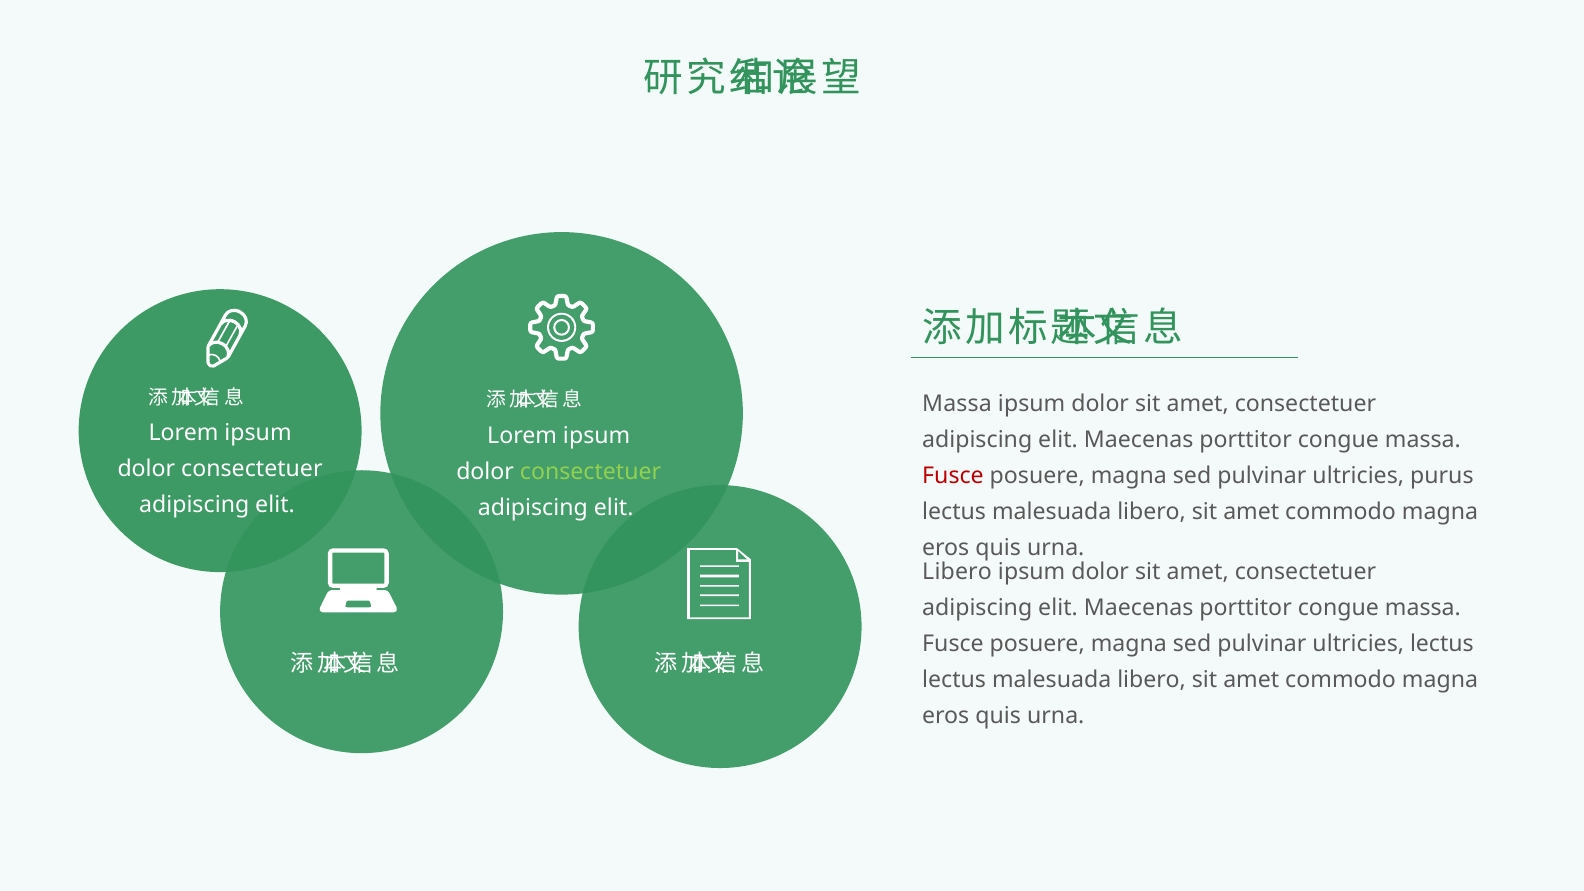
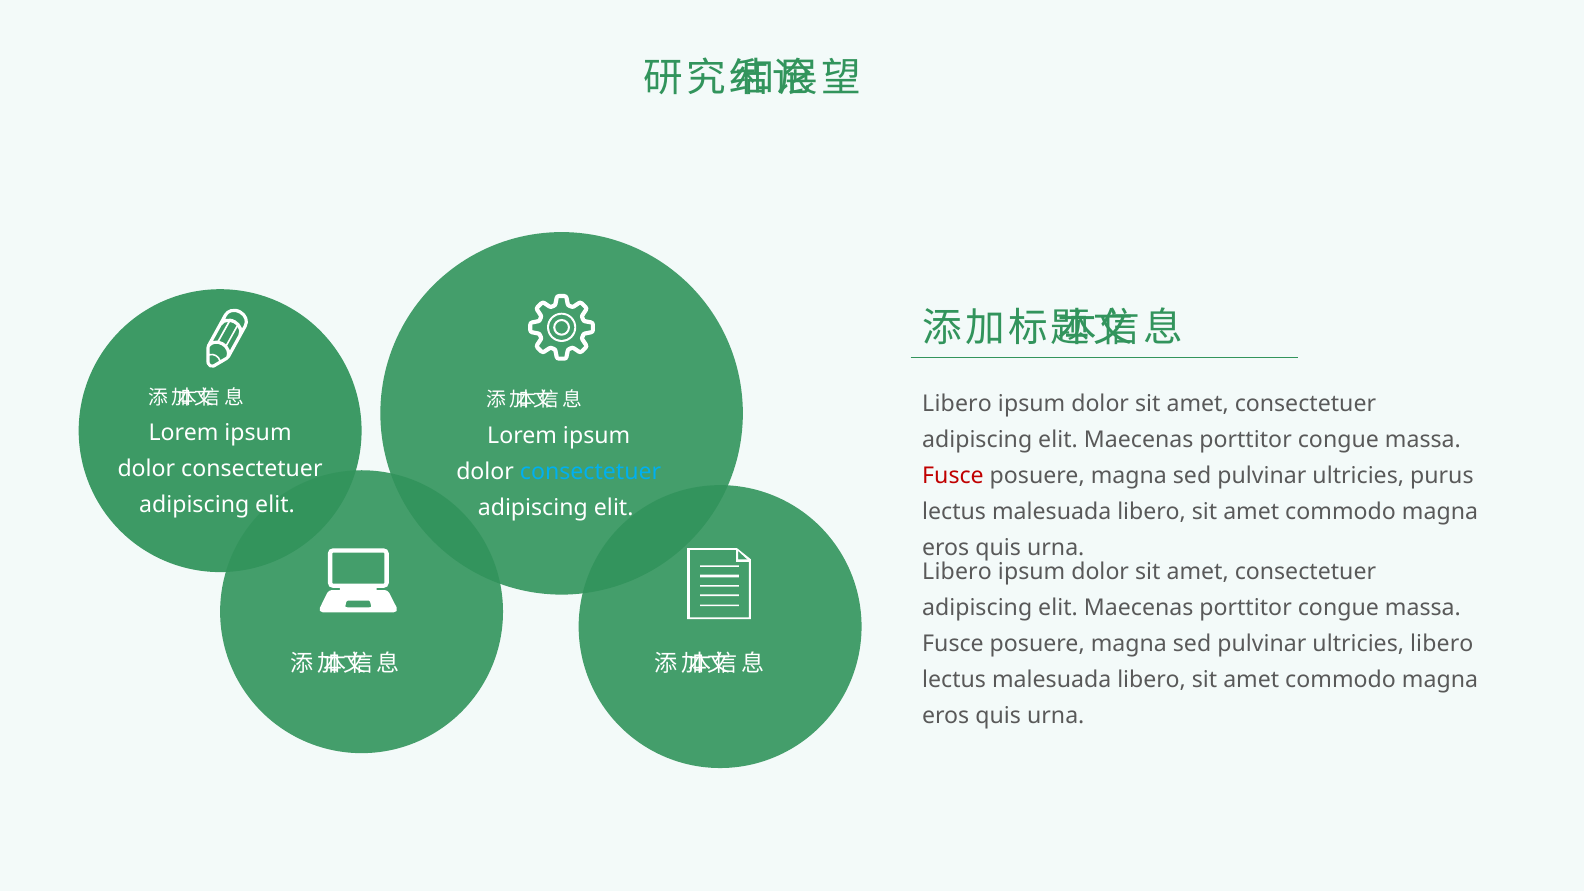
Massa: Massa -> Libero (957, 404)
consectetuer colour: light green -> light blue (591, 472)
ultricies lectus: lectus -> libero (1442, 644)
